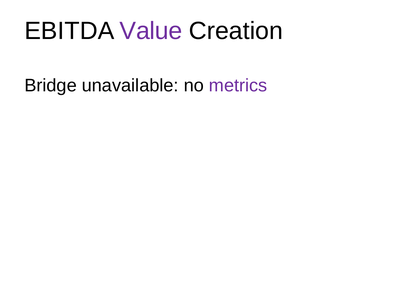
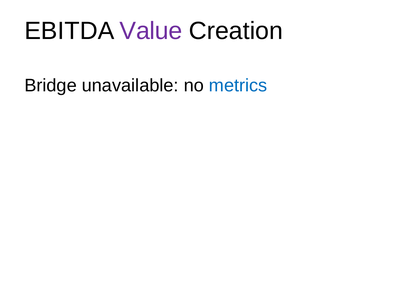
metrics colour: purple -> blue (238, 86)
